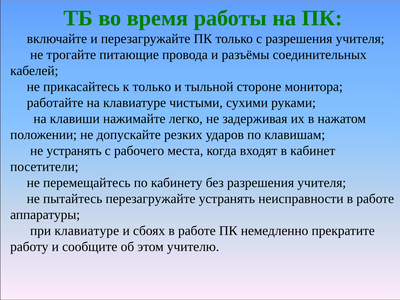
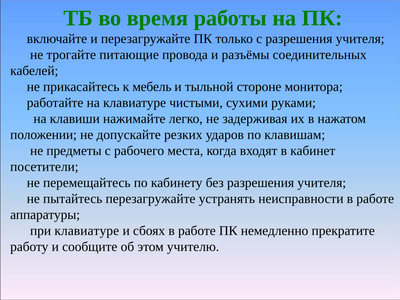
к только: только -> мебель (152, 87)
не устранять: устранять -> предметы (74, 151)
